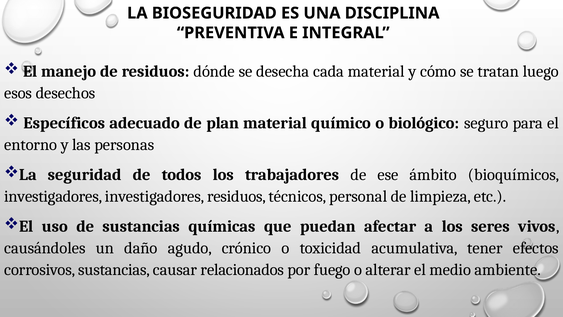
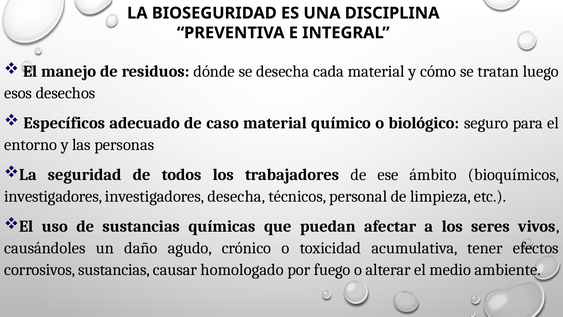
plan: plan -> caso (223, 123)
investigadores residuos: residuos -> desecha (236, 196)
relacionados: relacionados -> homologado (242, 269)
